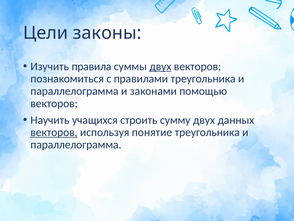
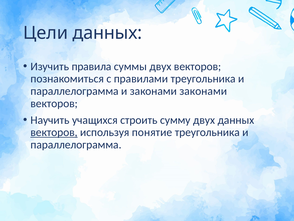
Цели законы: законы -> данных (107, 33)
двух underline: present -> none (160, 66)
законами помощью: помощью -> законами (203, 91)
